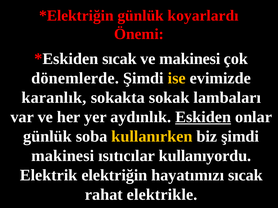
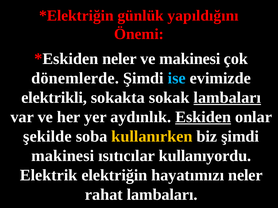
koyarlardı: koyarlardı -> yapıldığını (203, 16)
sıcak: sıcak -> neler (119, 59)
ise colour: yellow -> light blue (177, 78)
karanlık: karanlık -> elektrikli (54, 98)
lambaları underline: none -> present (227, 98)
günlük: günlük -> şekilde (47, 137)
hayatımızı sıcak: sıcak -> neler (245, 176)
rahat elektrikle: elektrikle -> lambaları (162, 195)
